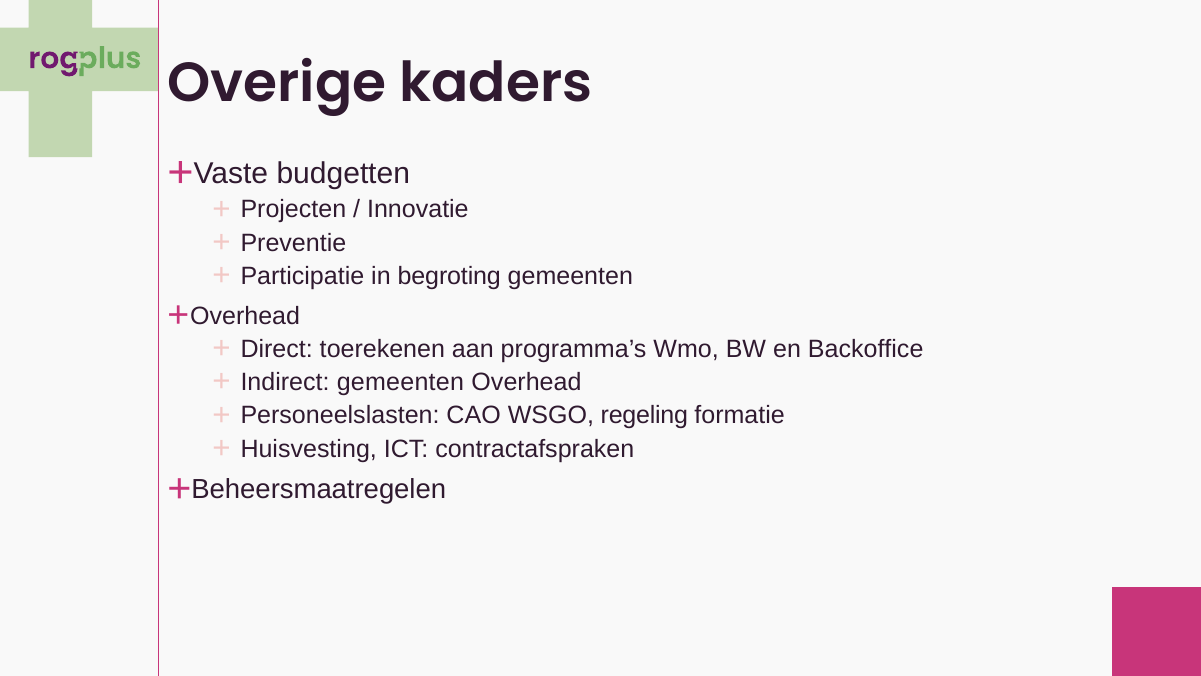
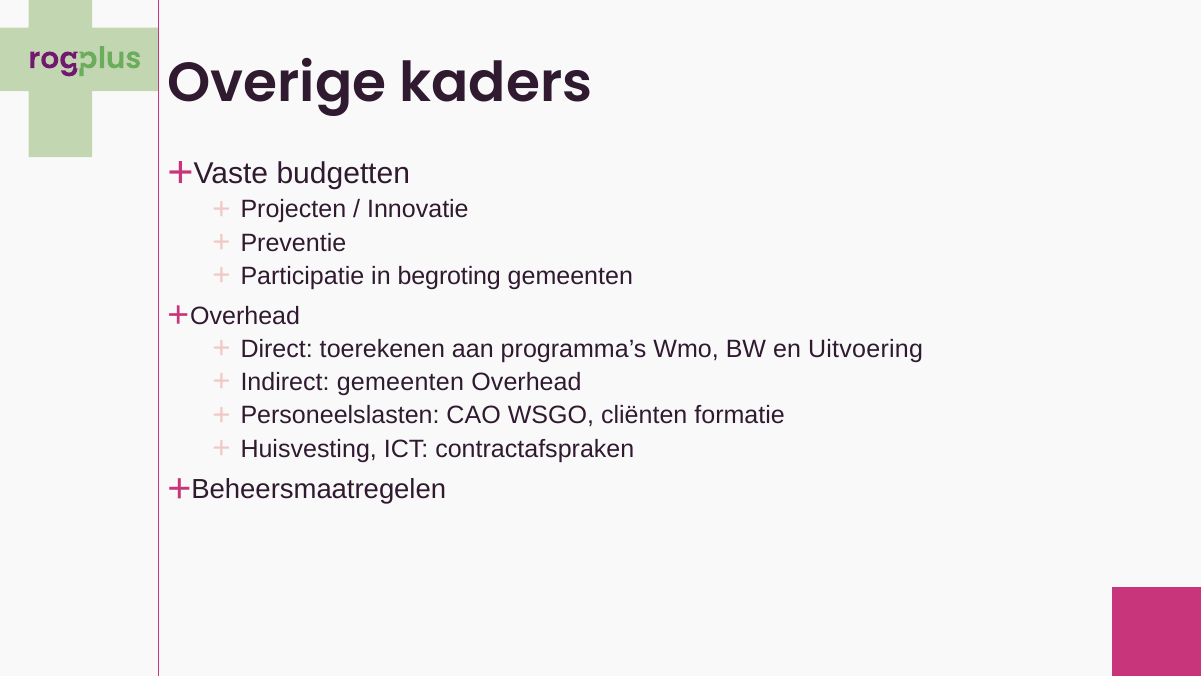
Backoffice: Backoffice -> Uitvoering (866, 349)
regeling: regeling -> cliënten (644, 415)
